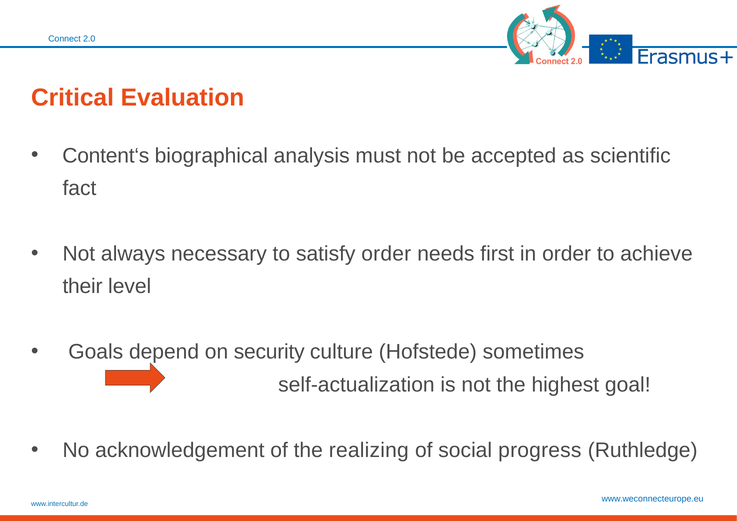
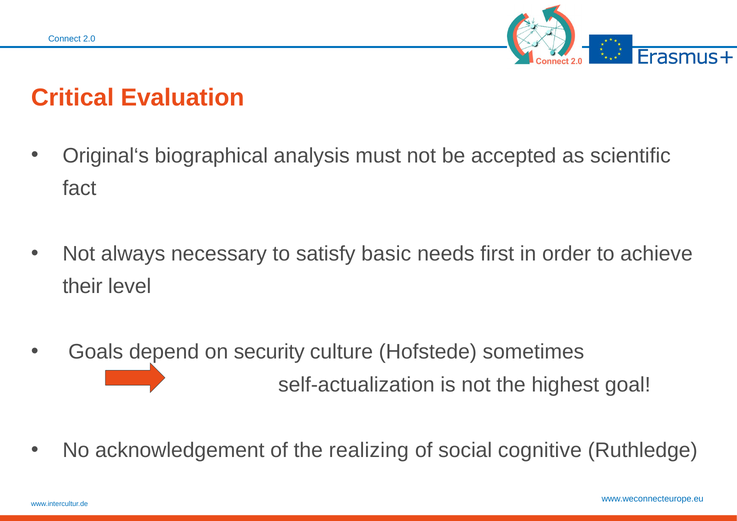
Content‘s: Content‘s -> Original‘s (106, 156)
satisfy order: order -> basic (386, 254)
progress: progress -> cognitive (540, 450)
